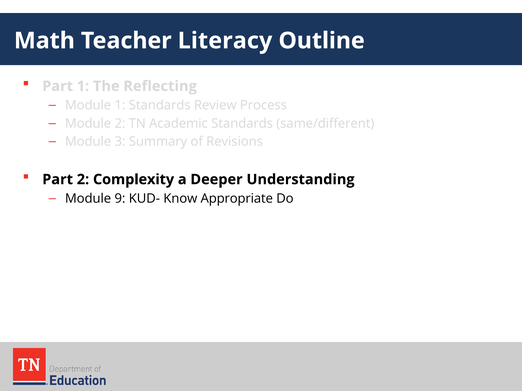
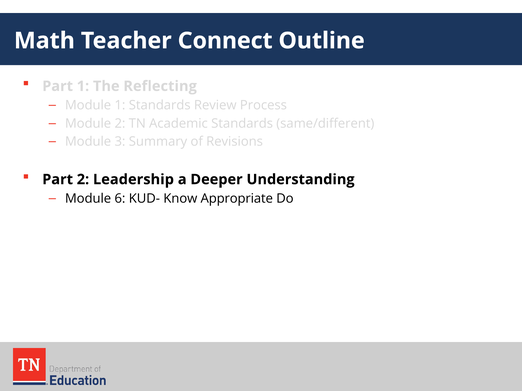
Literacy: Literacy -> Connect (225, 41)
Complexity: Complexity -> Leadership (133, 180)
9: 9 -> 6 (120, 199)
